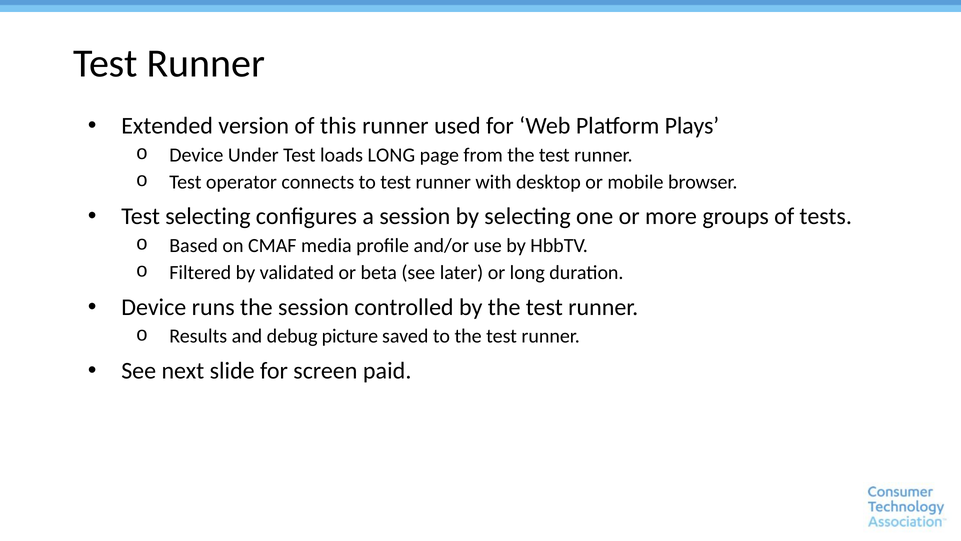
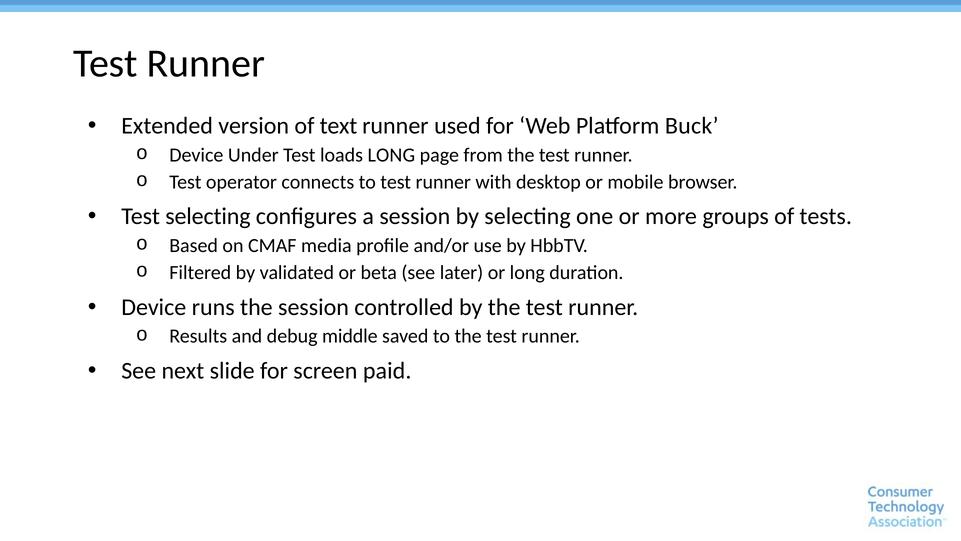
this: this -> text (338, 126)
Plays: Plays -> Buck (692, 126)
picture: picture -> middle (350, 336)
